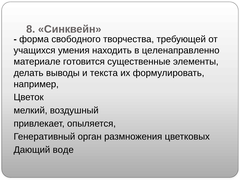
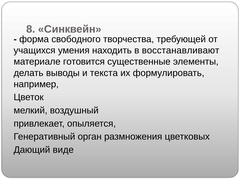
целенаправленно: целенаправленно -> восстанавливают (181, 51)
воде: воде -> виде (63, 150)
